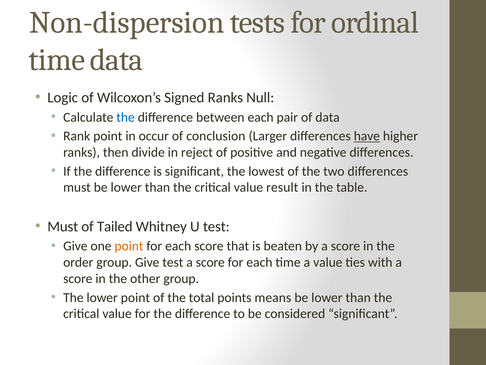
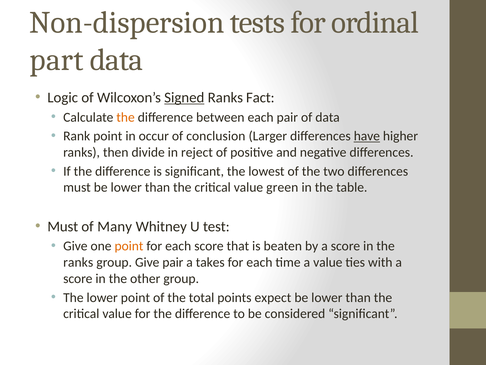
time: time -> part (57, 60)
Signed underline: none -> present (184, 97)
Null: Null -> Fact (260, 97)
the colour: blue -> orange (126, 117)
result: result -> green (282, 187)
Tailed: Tailed -> Many (115, 226)
order: order -> ranks (78, 262)
Give test: test -> pair (173, 262)
score: score -> takes (210, 262)
means: means -> expect (273, 297)
